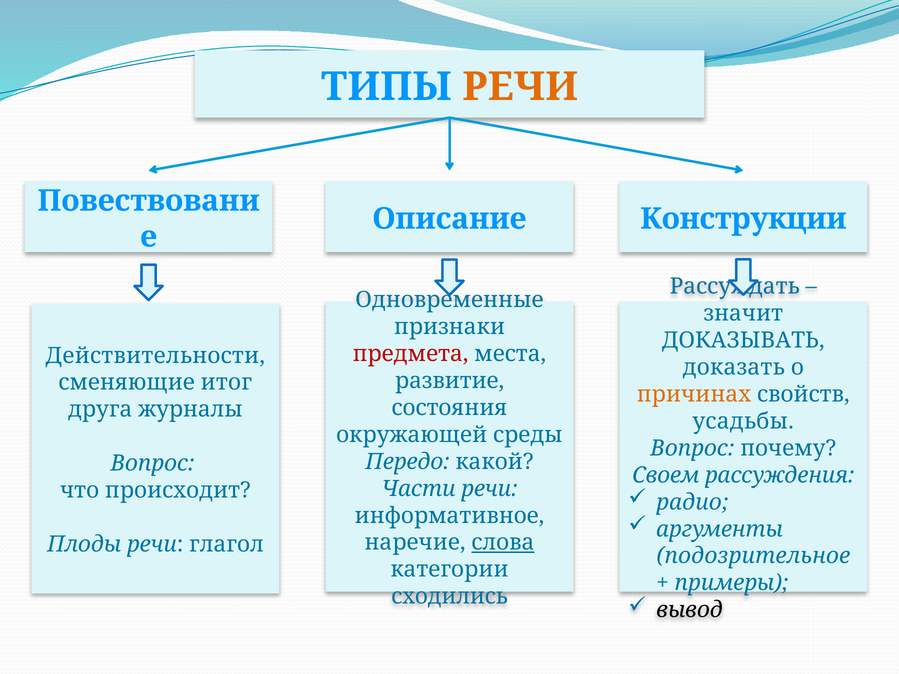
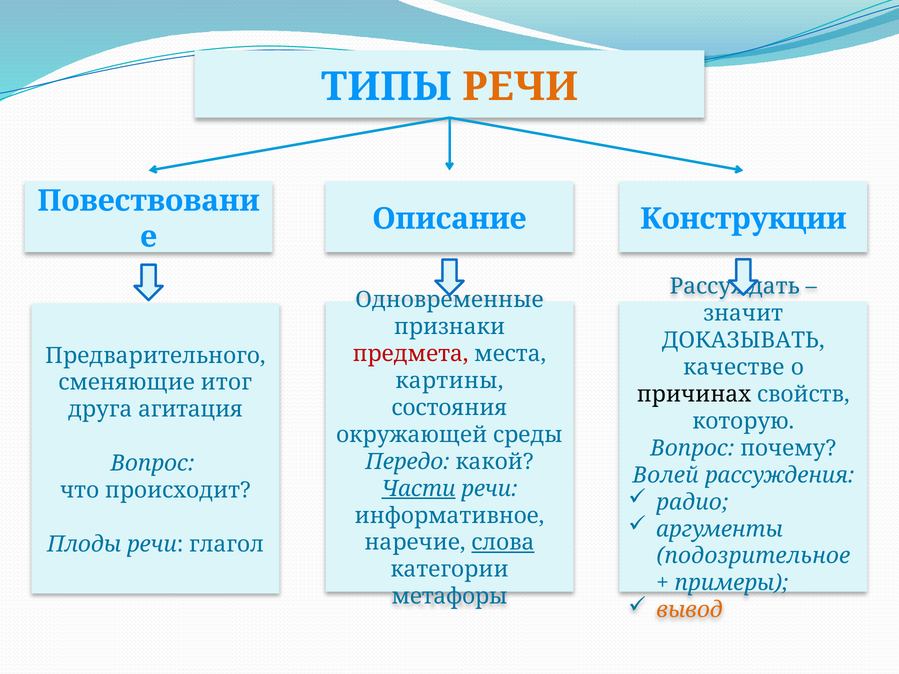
Действительности: Действительности -> Предварительного (155, 356)
доказать: доказать -> качестве (734, 367)
развитие: развитие -> картины (449, 381)
причинах colour: orange -> black (694, 394)
журналы: журналы -> агитация (191, 410)
усадьбы: усадьбы -> которую (743, 421)
Своем: Своем -> Волей (665, 475)
Части underline: none -> present (418, 489)
сходились: сходились -> метафоры (450, 597)
вывод colour: black -> orange (690, 610)
